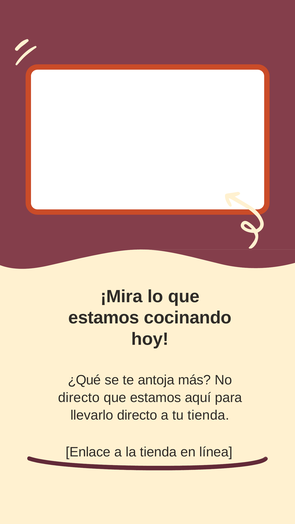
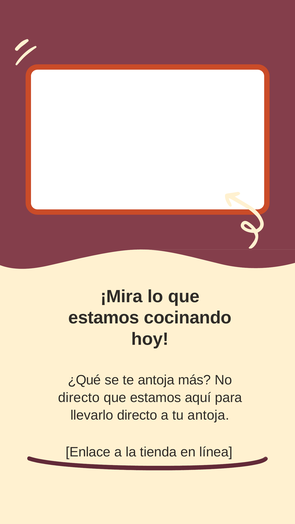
tu tienda: tienda -> antoja (208, 416)
